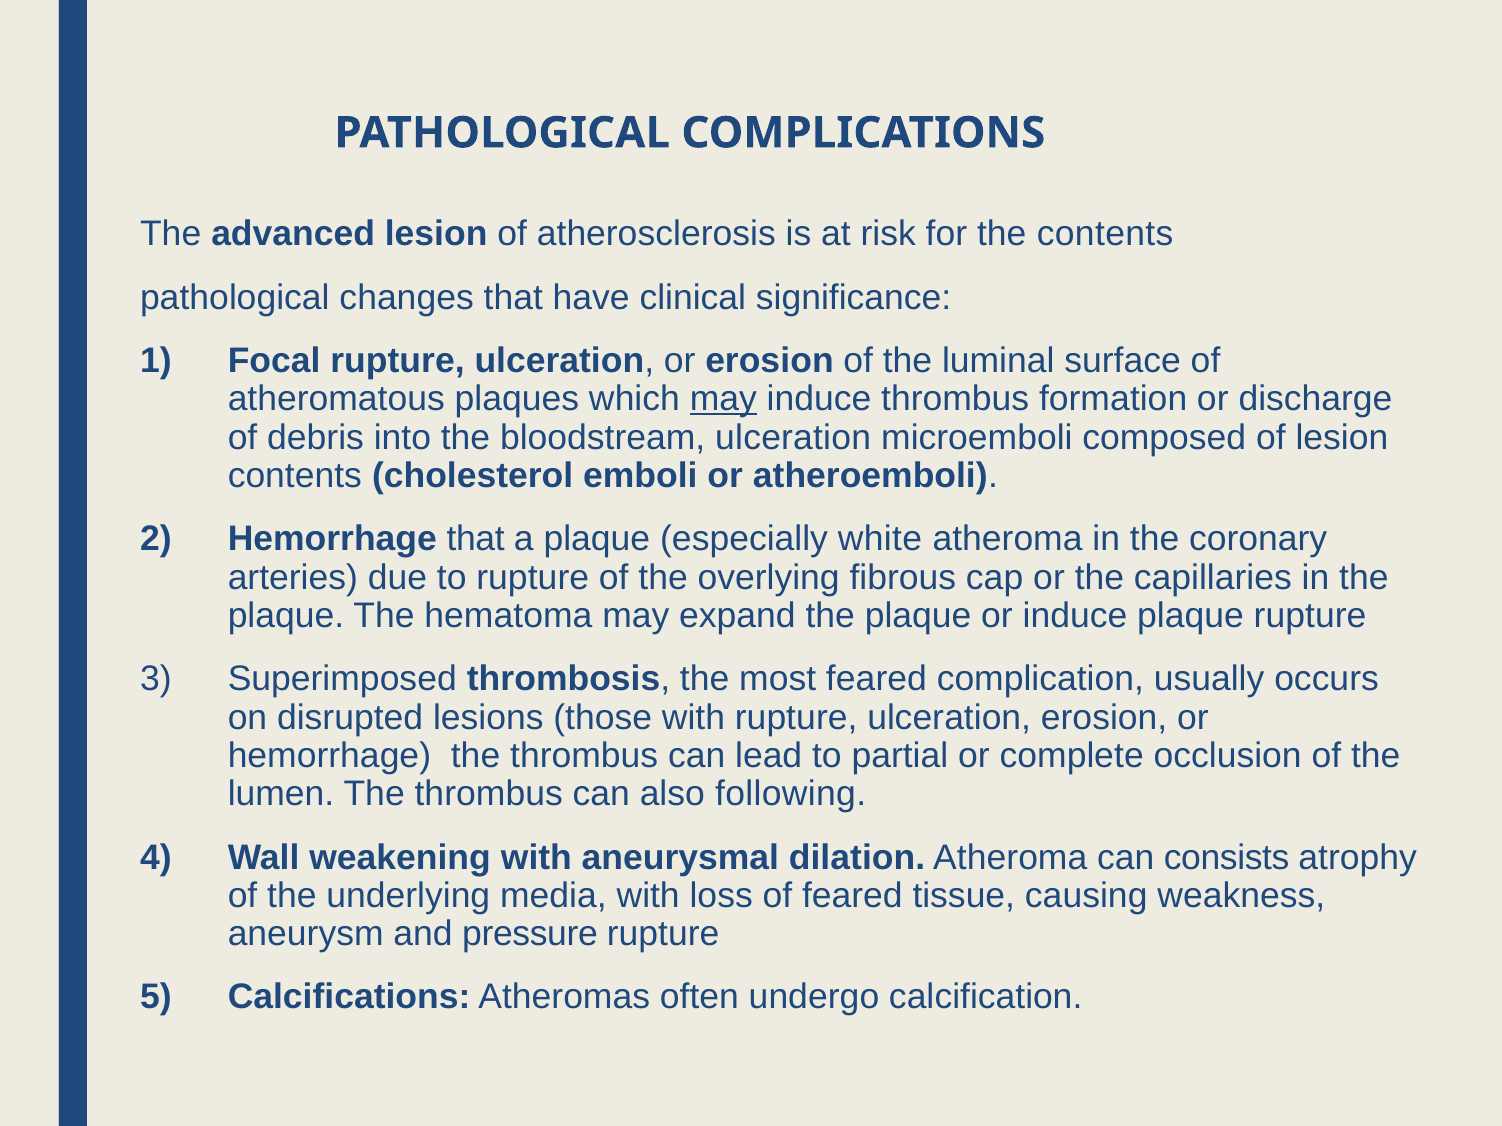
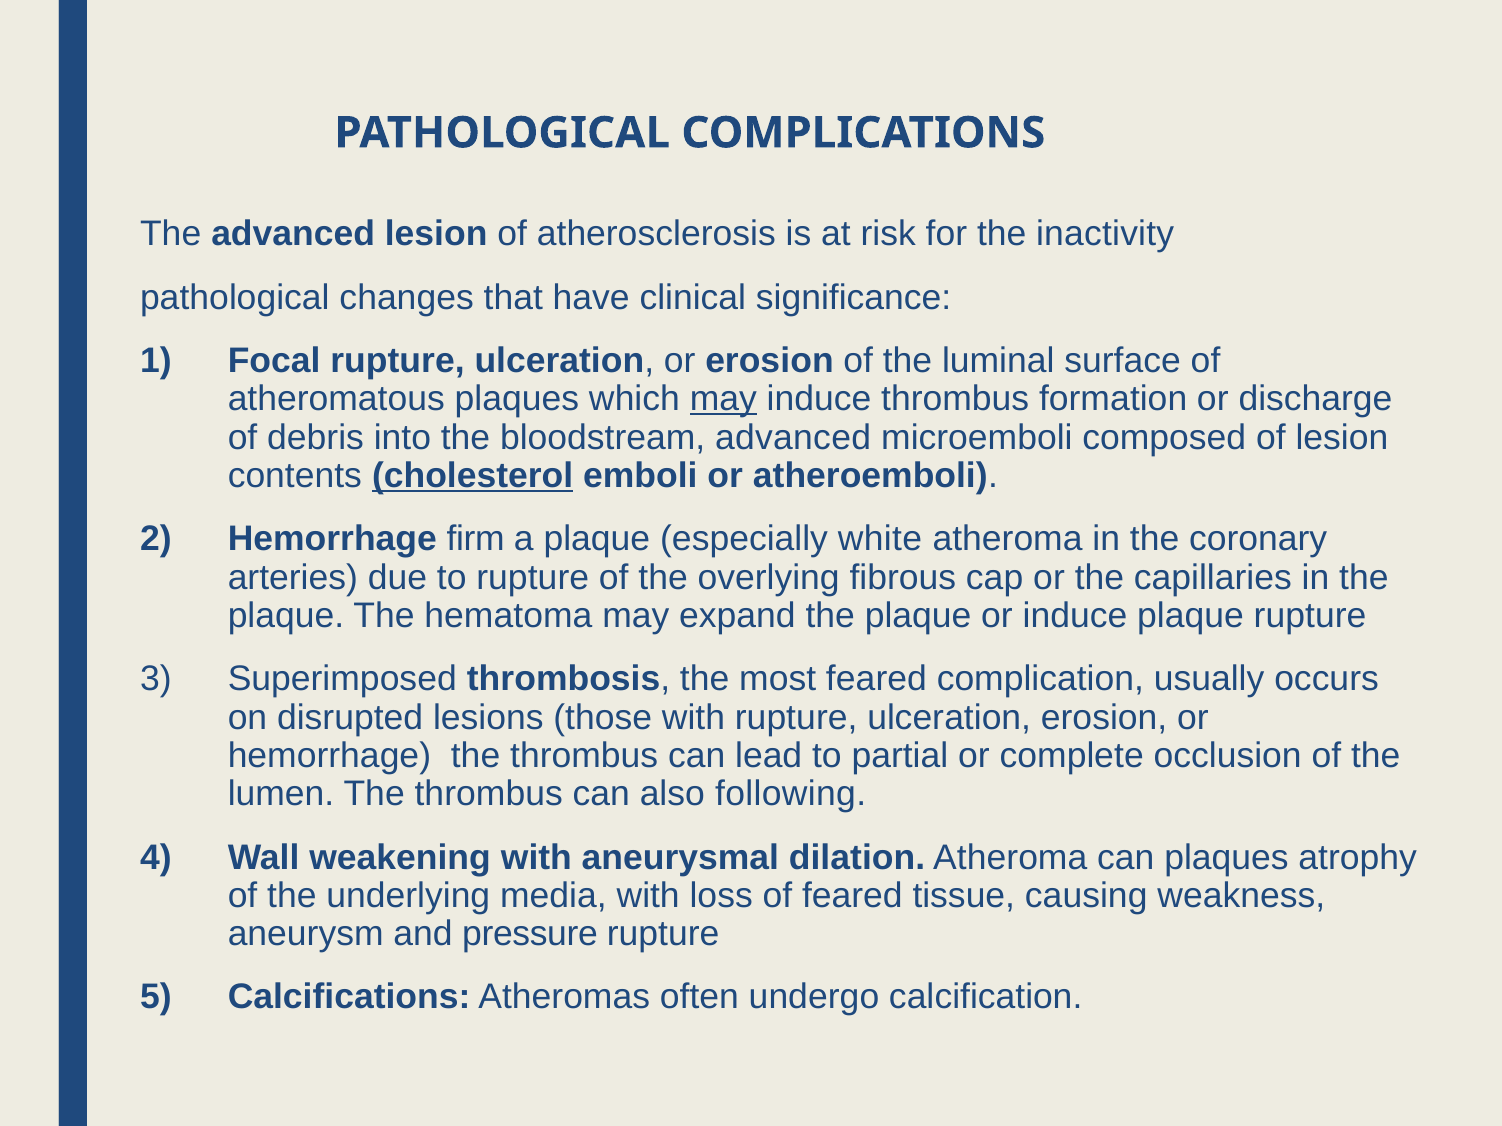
the contents: contents -> inactivity (1105, 234)
bloodstream ulceration: ulceration -> advanced (793, 438)
cholesterol underline: none -> present (473, 476)
Hemorrhage that: that -> firm (476, 539)
can consists: consists -> plaques (1226, 858)
